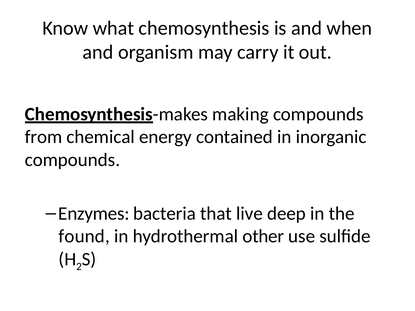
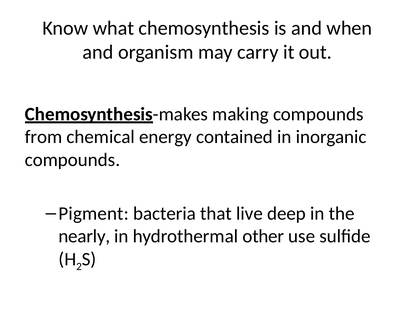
Enzymes: Enzymes -> Pigment (94, 214)
found: found -> nearly (84, 236)
